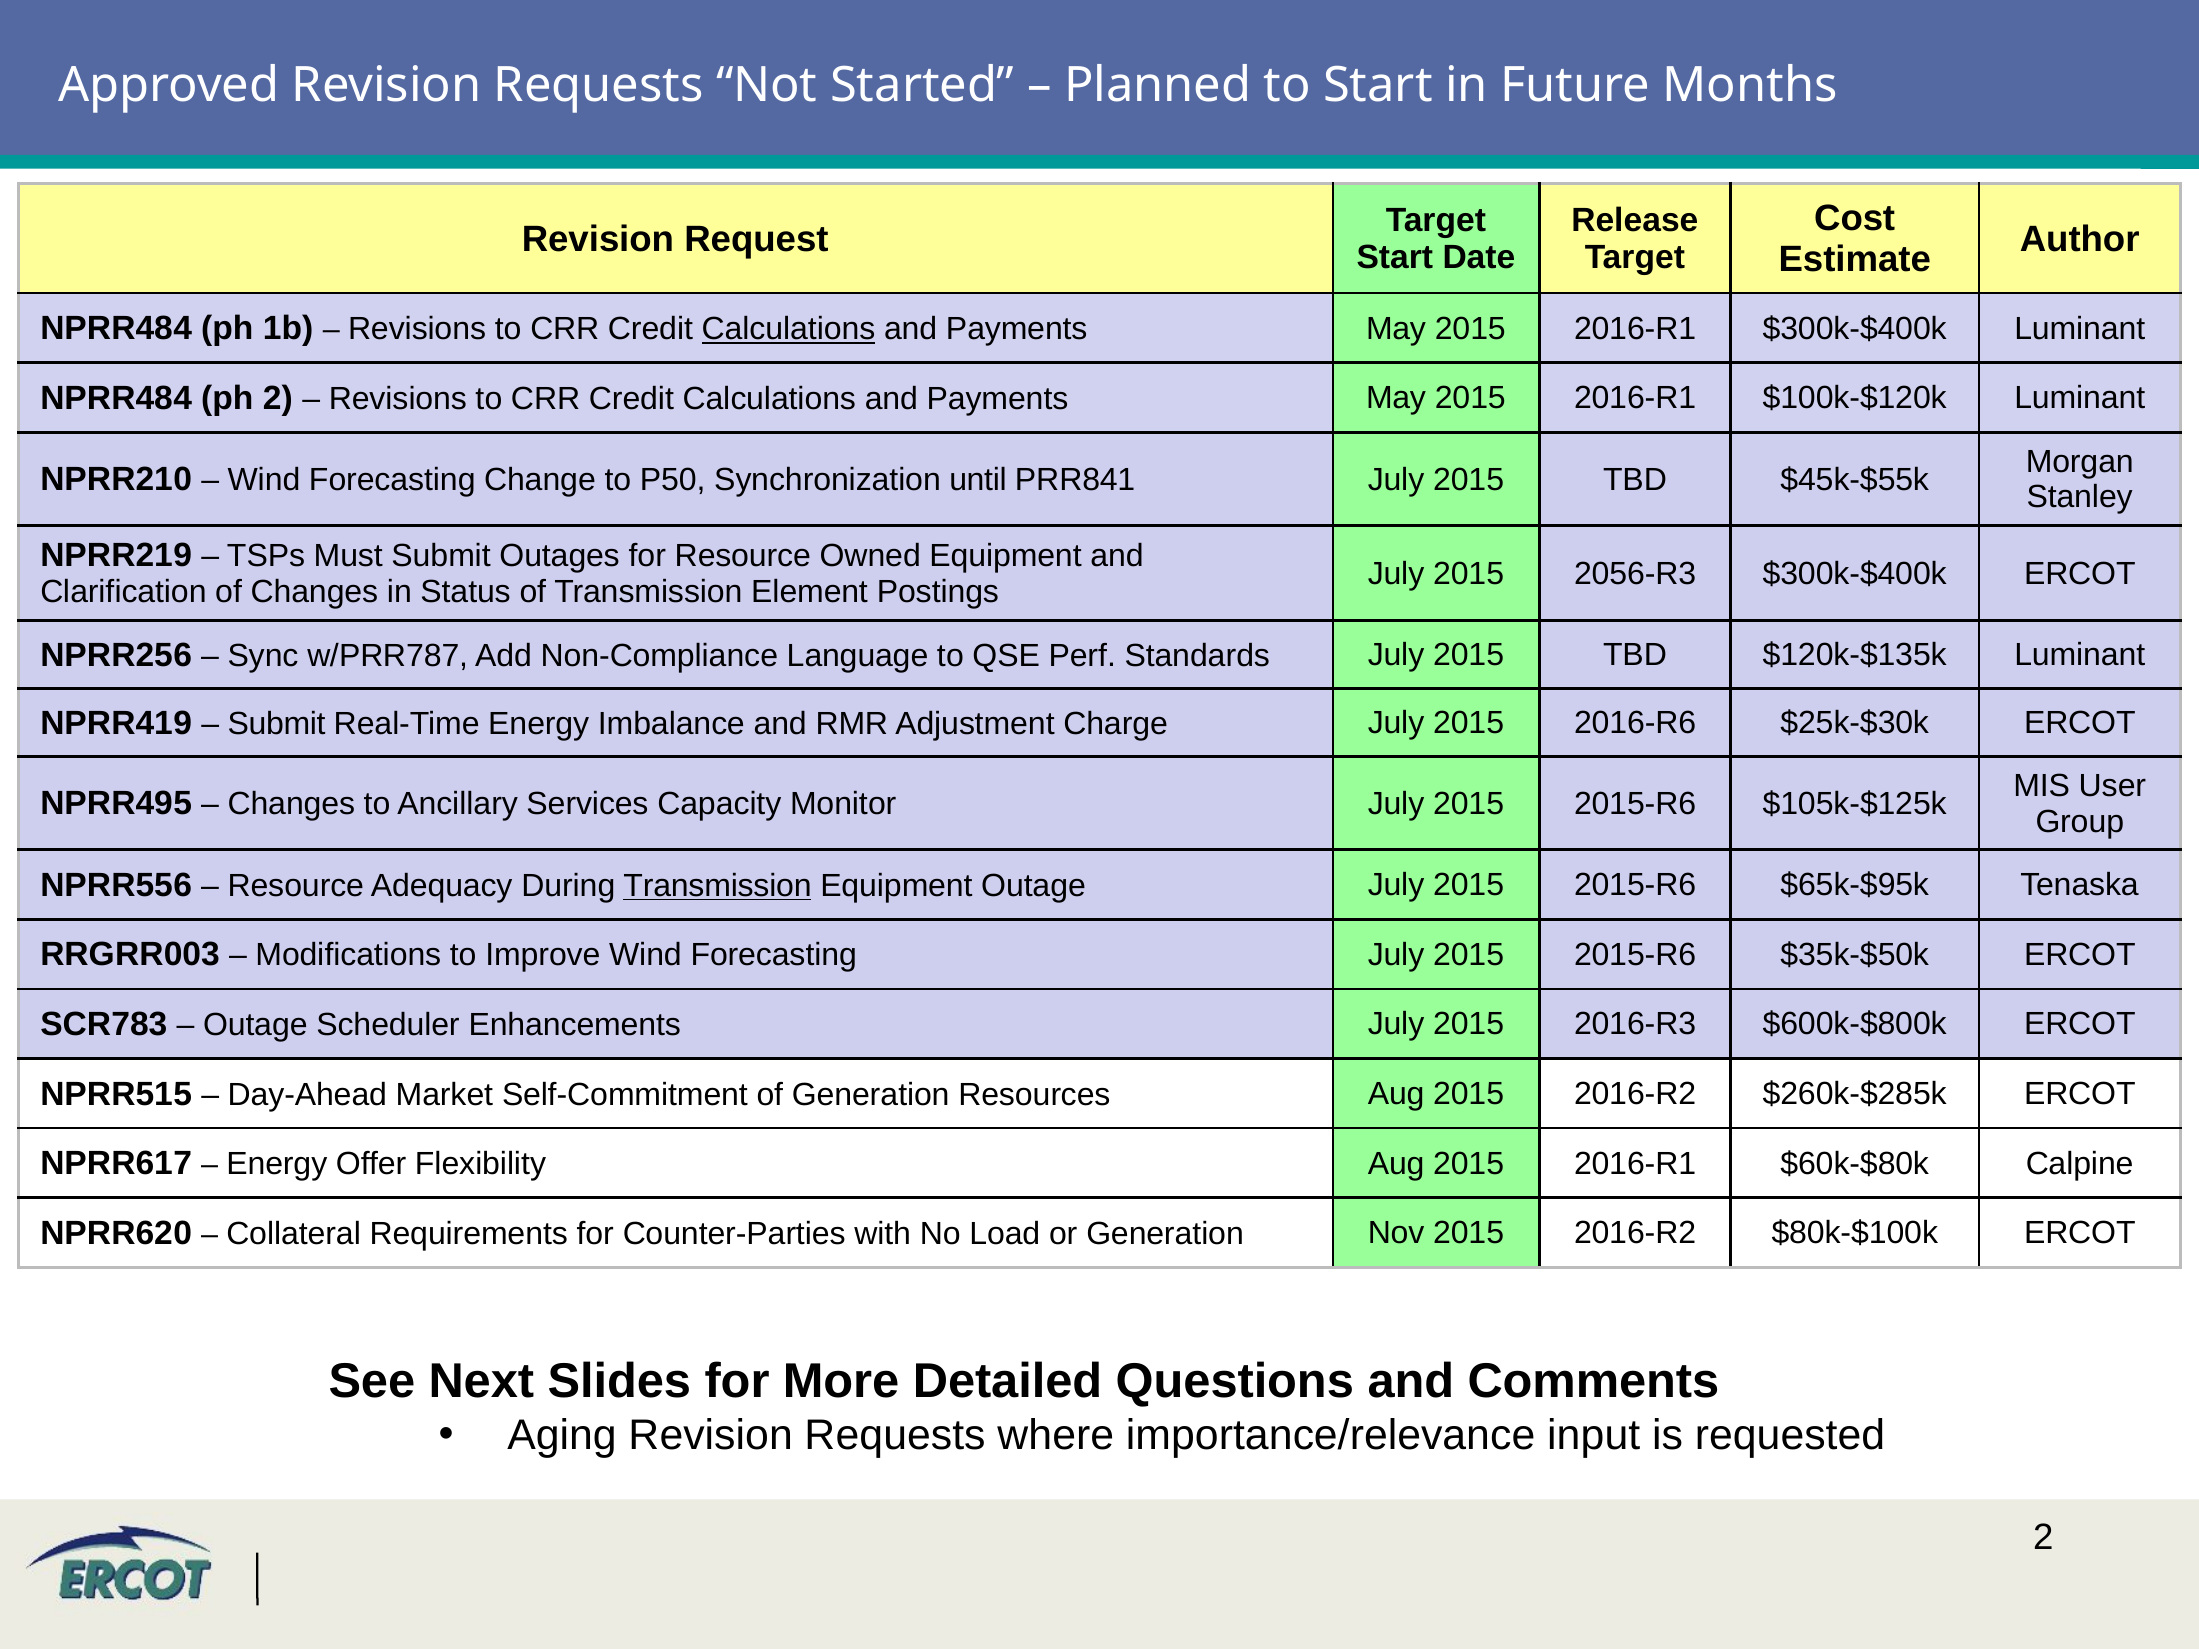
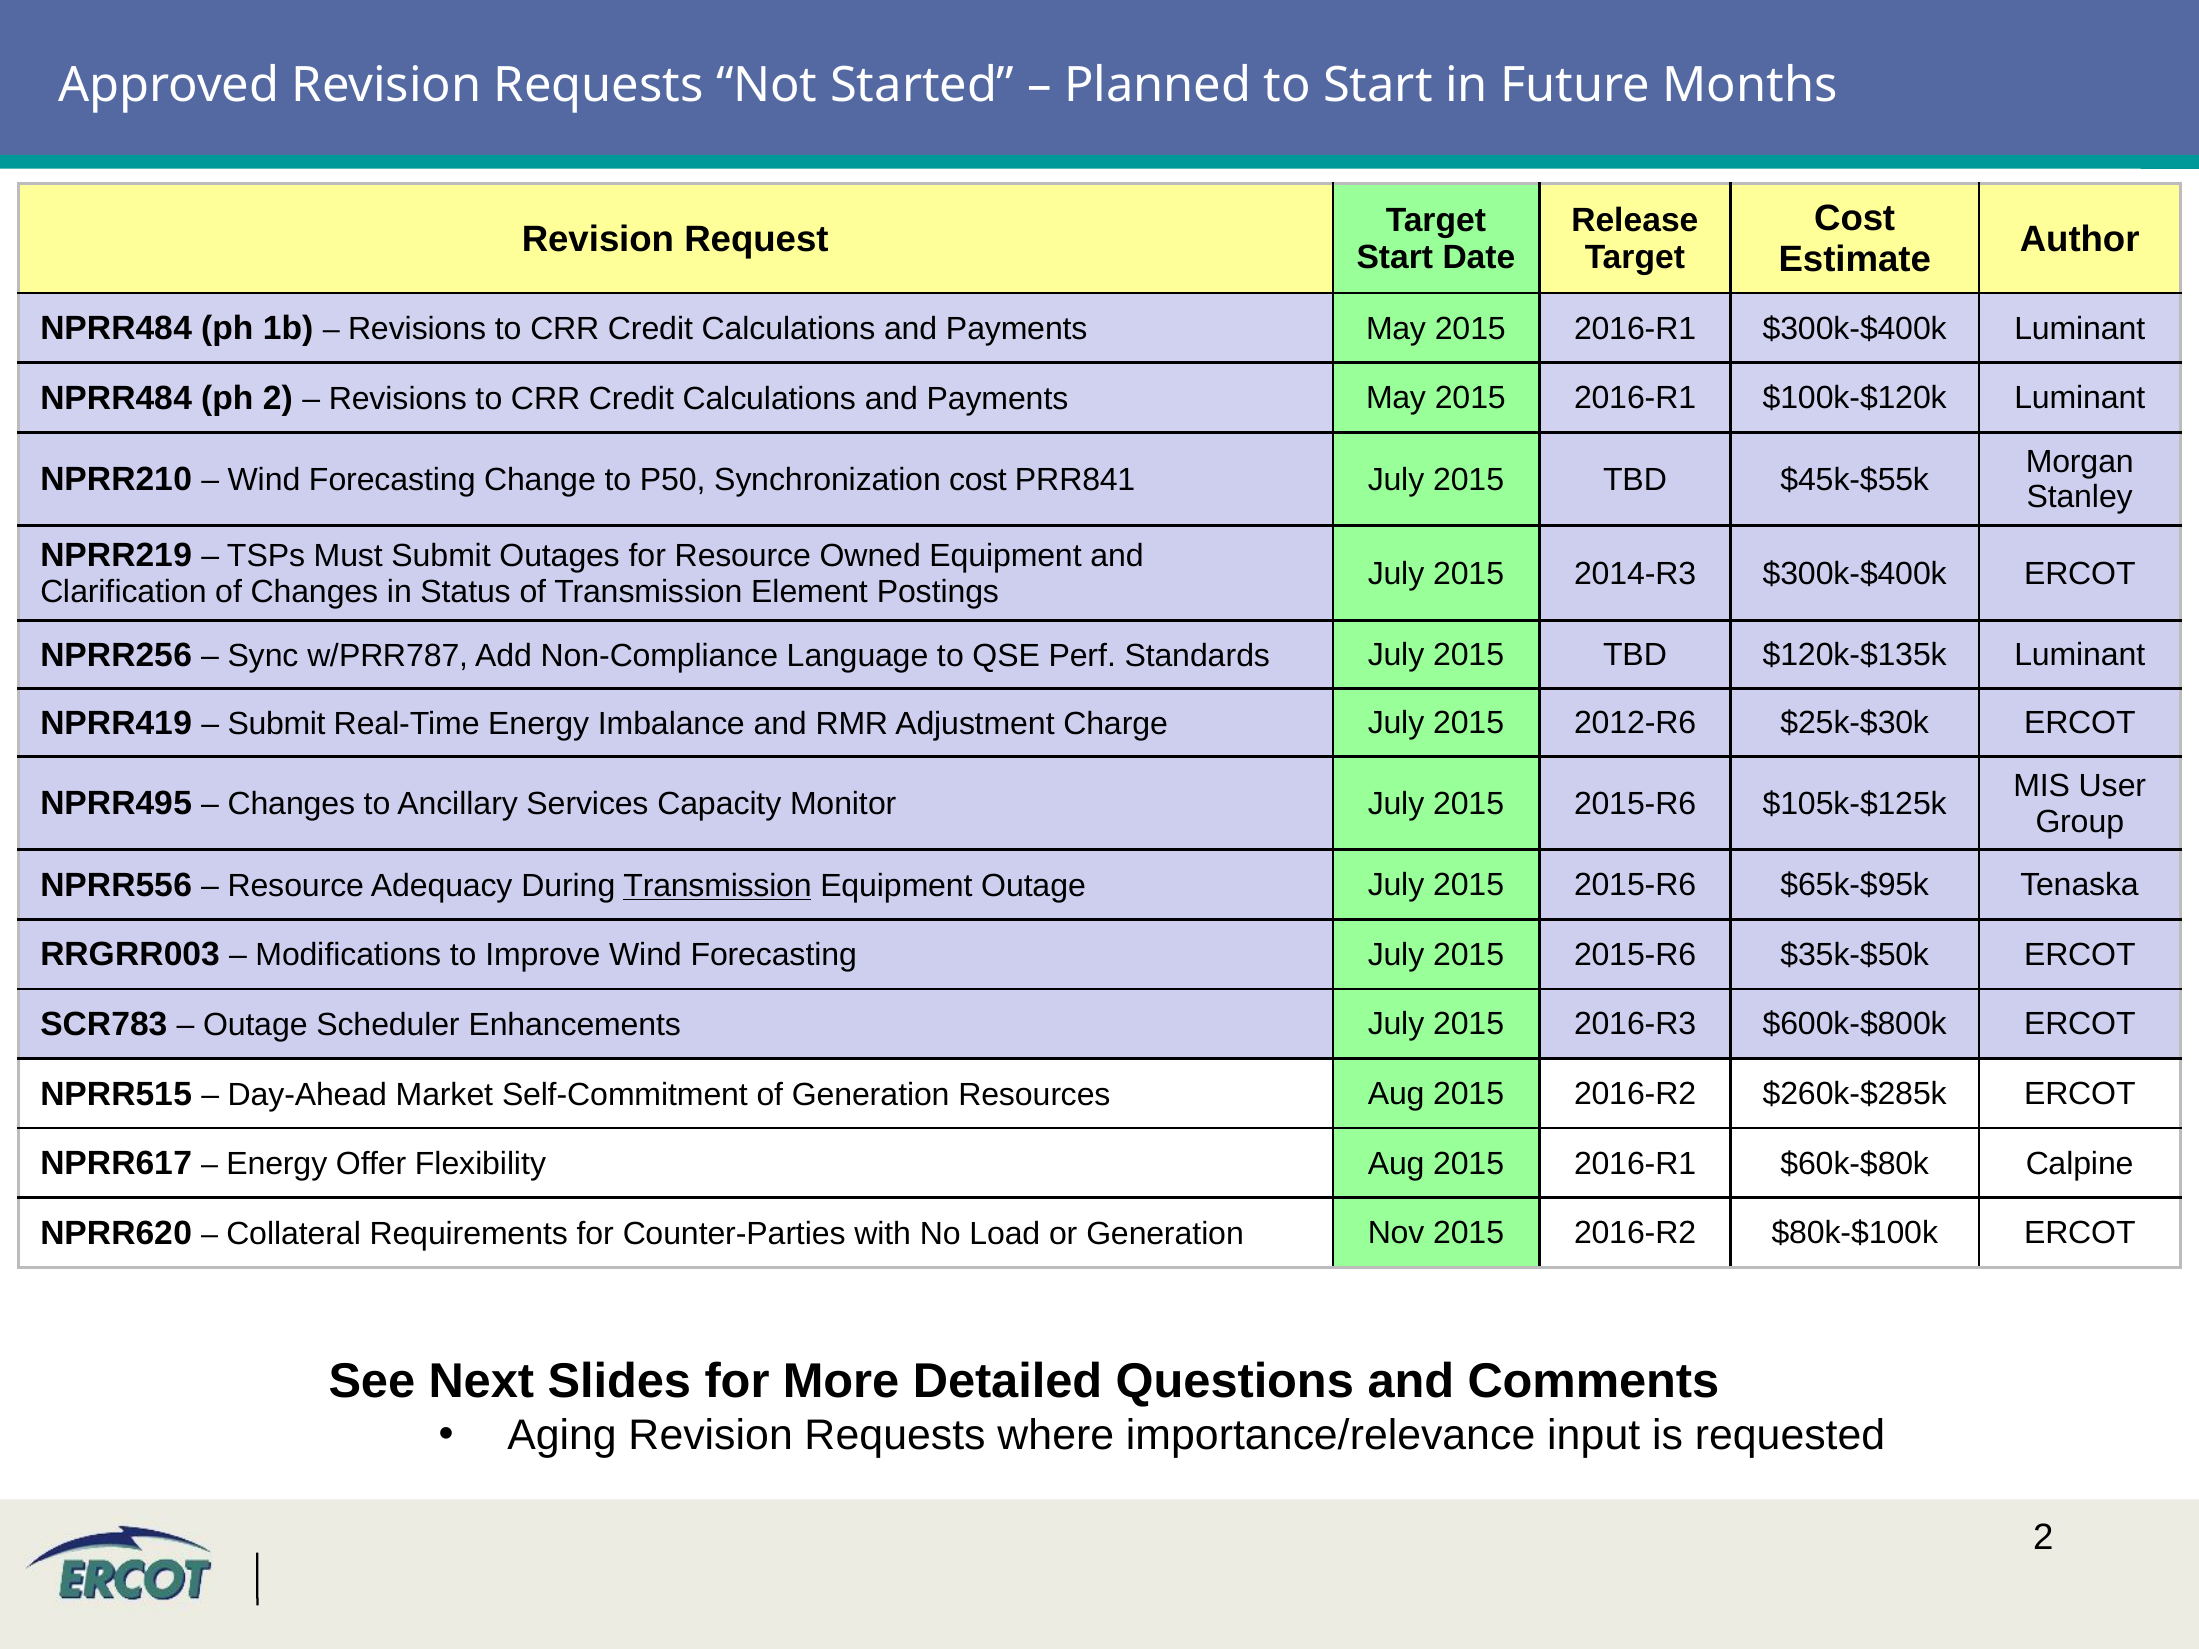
Calculations underline: present -> none (788, 329)
Synchronization until: until -> cost (978, 480)
2056-R3: 2056-R3 -> 2014-R3 (1635, 574)
2016-R6: 2016-R6 -> 2012-R6 (1635, 723)
